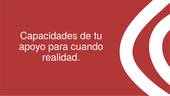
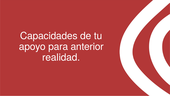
cuando: cuando -> anterior (87, 46)
